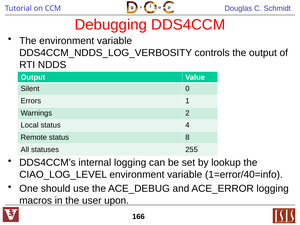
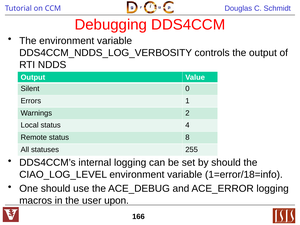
by lookup: lookup -> should (226, 163)
1=error/40=info: 1=error/40=info -> 1=error/18=info (244, 175)
